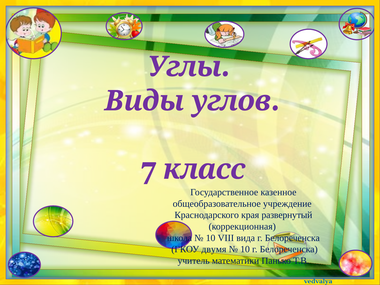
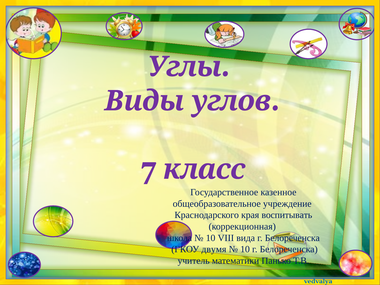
развернутый: развернутый -> воспитывать (287, 215)
